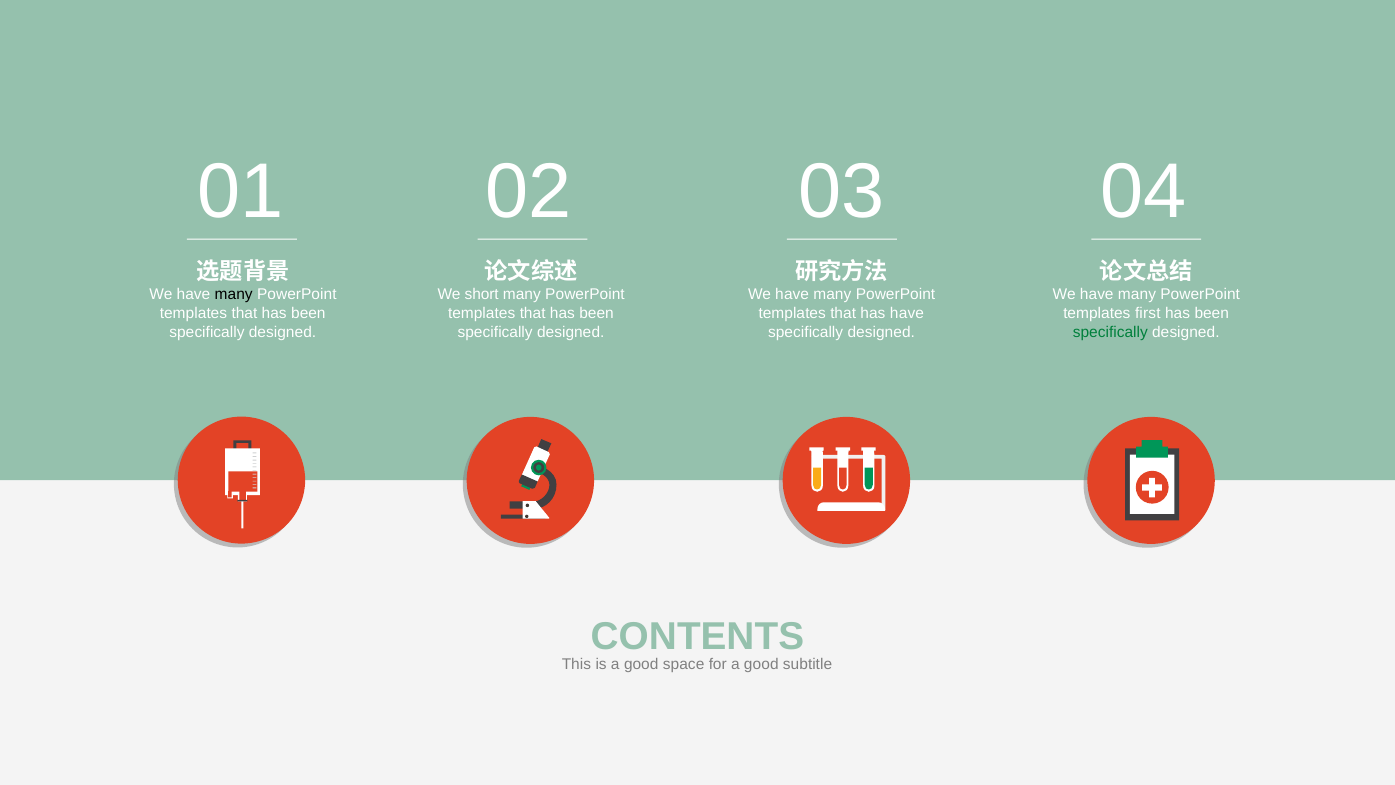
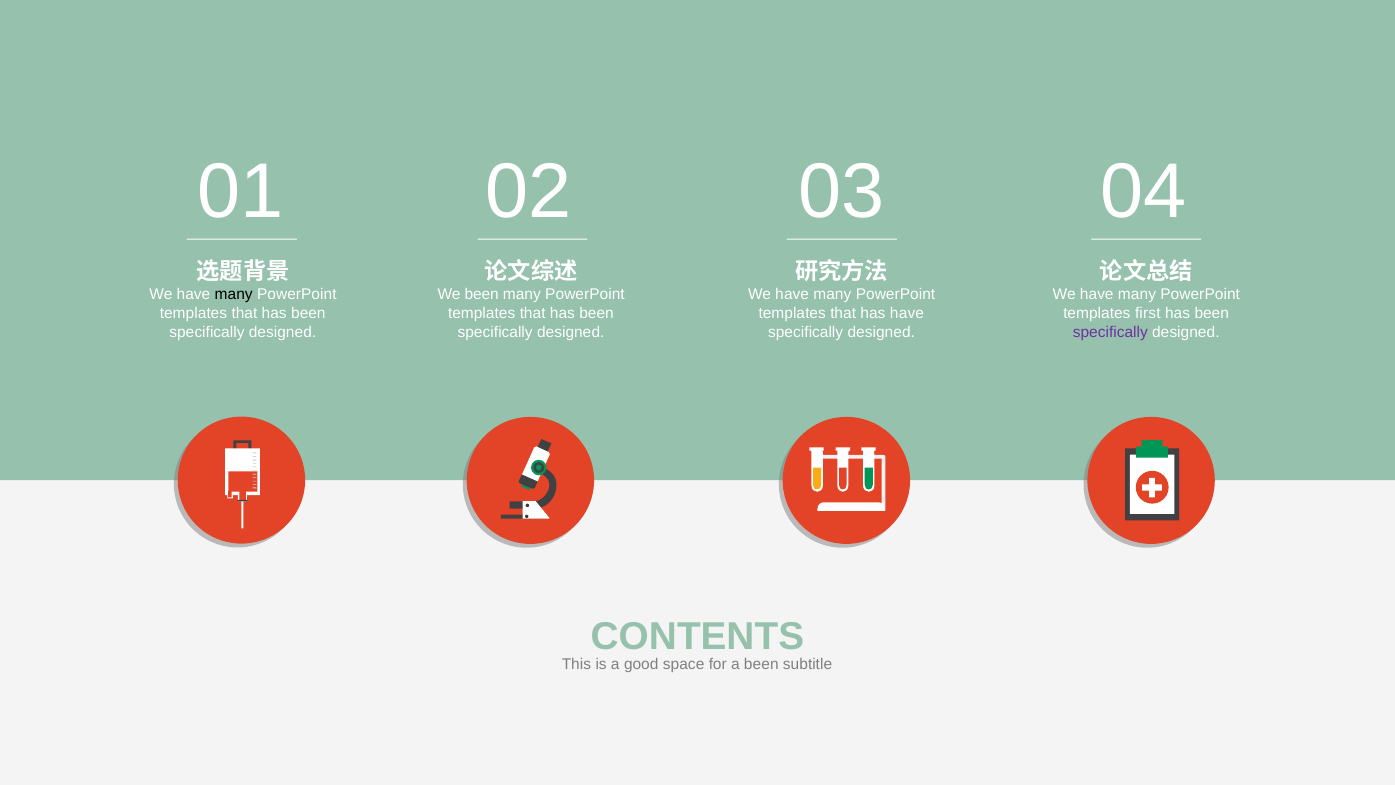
We short: short -> been (482, 295)
specifically colour: green -> purple (1110, 332)
for a good: good -> been (761, 664)
